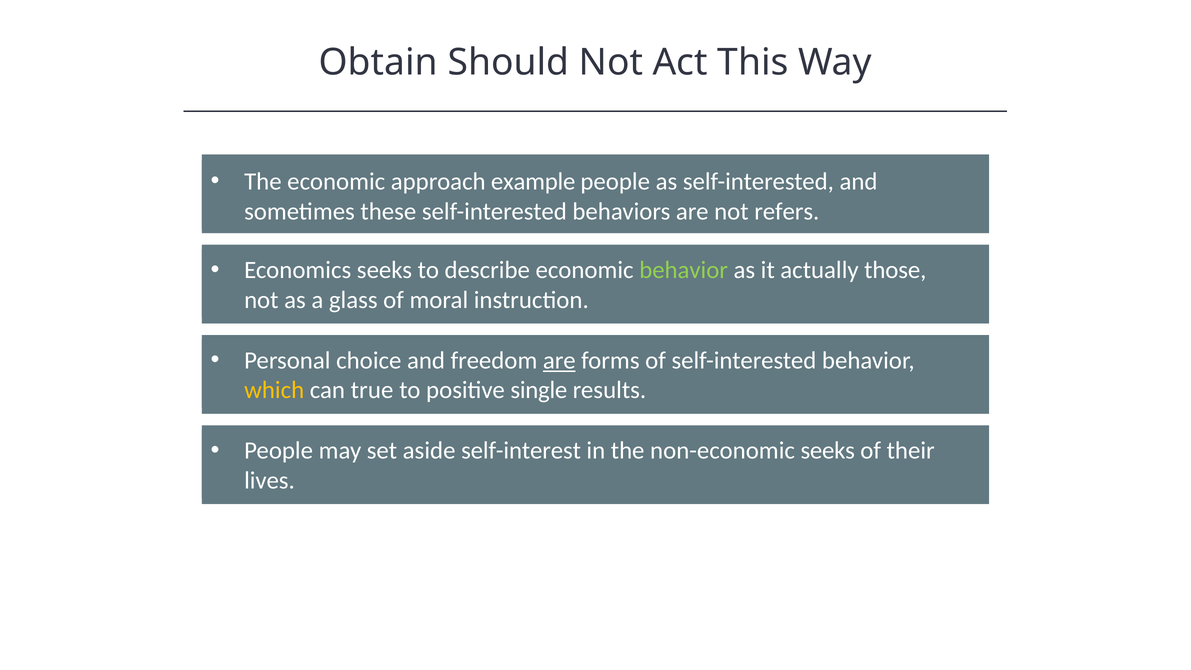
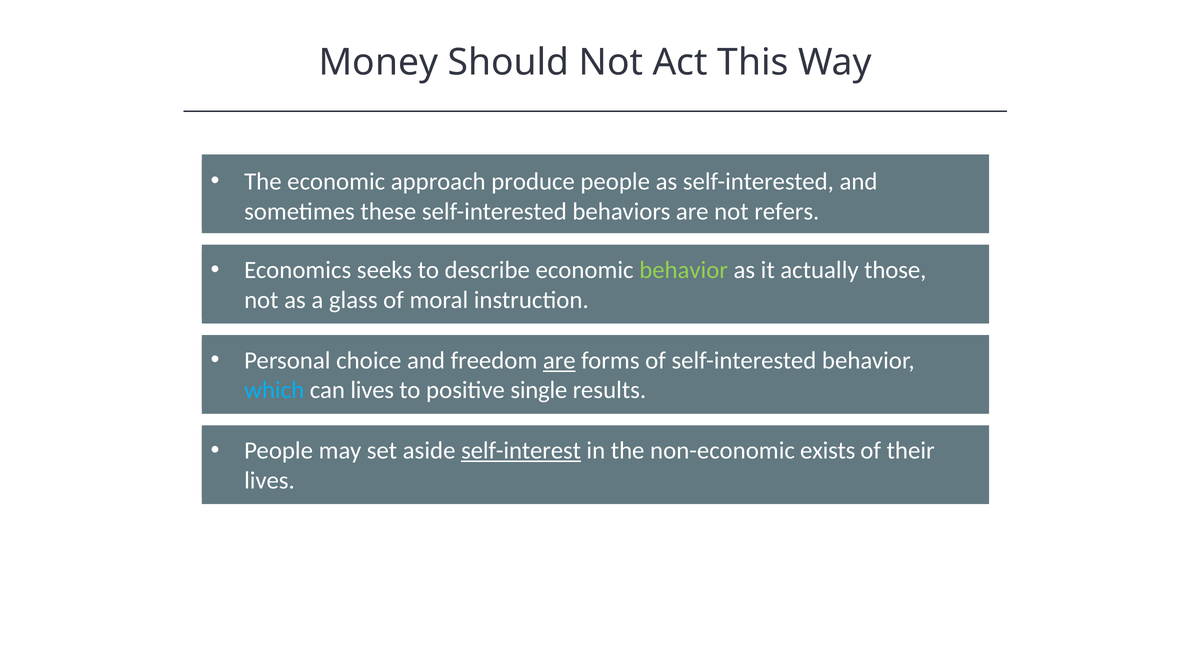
Obtain: Obtain -> Money (378, 62)
example: example -> produce (533, 182)
which colour: yellow -> light blue (274, 390)
can true: true -> lives (372, 390)
self-interest underline: none -> present (521, 451)
non-economic seeks: seeks -> exists (828, 451)
